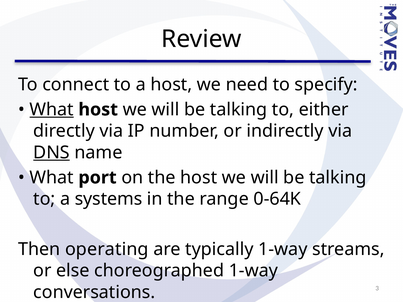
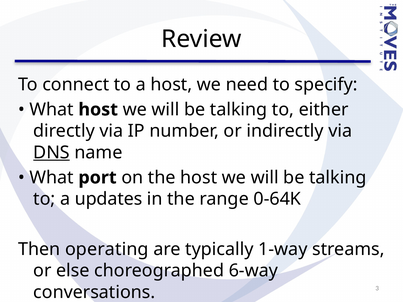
What underline: present -> none (52, 110)
systems: systems -> updates (109, 199)
choreographed 1-way: 1-way -> 6-way (253, 271)
